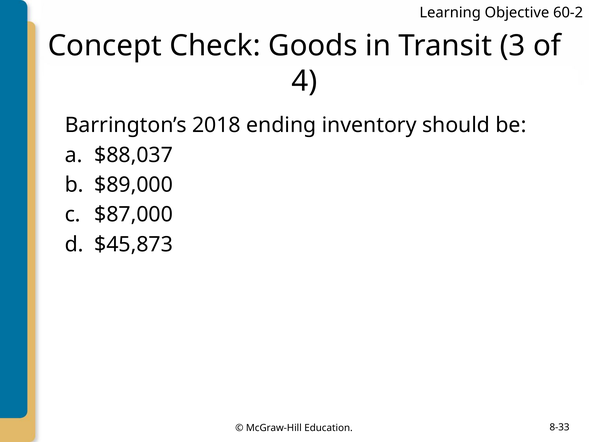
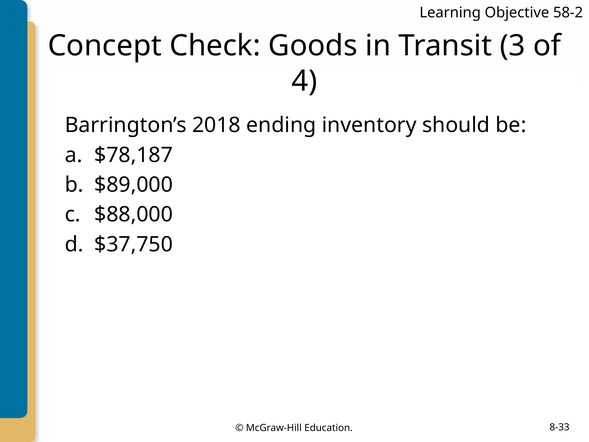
60-2: 60-2 -> 58-2 (568, 13)
$88,037: $88,037 -> $78,187 (134, 155)
$87,000: $87,000 -> $88,000 (134, 214)
$45,873: $45,873 -> $37,750 (134, 244)
